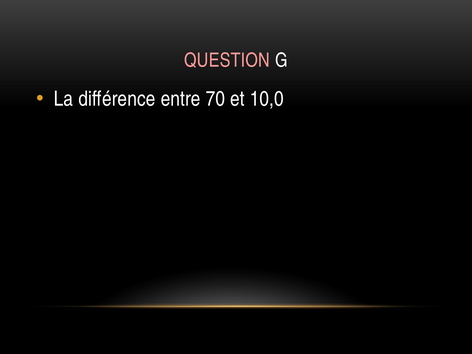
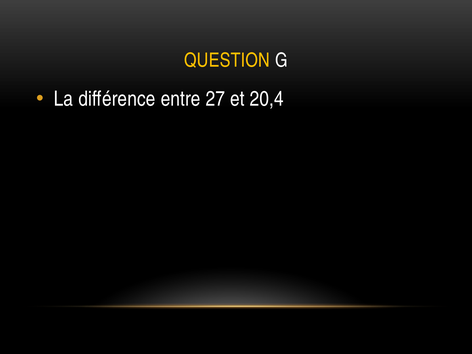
QUESTION colour: pink -> yellow (227, 60)
70: 70 -> 27 (215, 99)
10,0: 10,0 -> 20,4 (267, 99)
